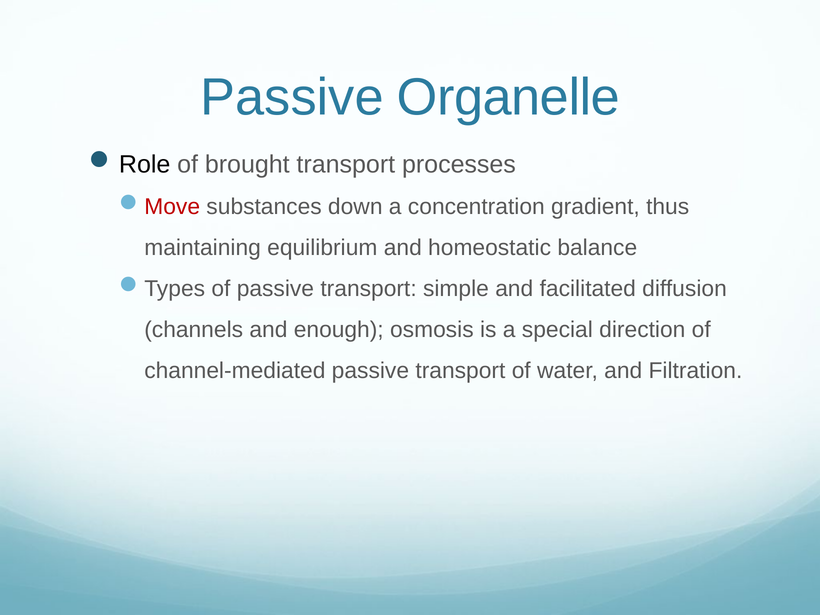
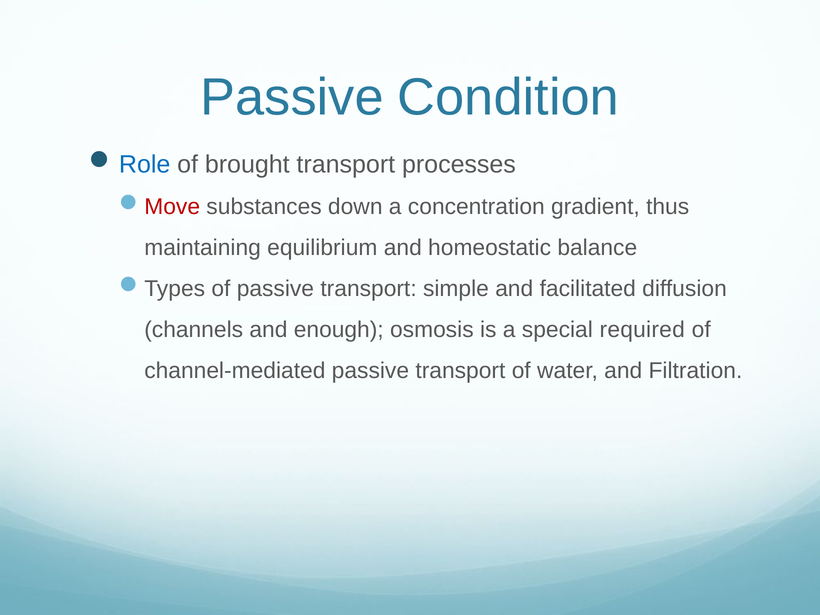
Organelle: Organelle -> Condition (508, 98)
Role colour: black -> blue (145, 164)
direction: direction -> required (642, 330)
